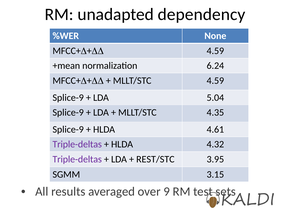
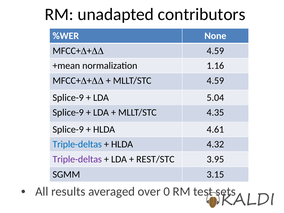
dependency: dependency -> contributors (202, 14)
6.24: 6.24 -> 1.16 (215, 66)
Triple-deltas colour: purple -> blue (77, 144)
9: 9 -> 0 (167, 192)
